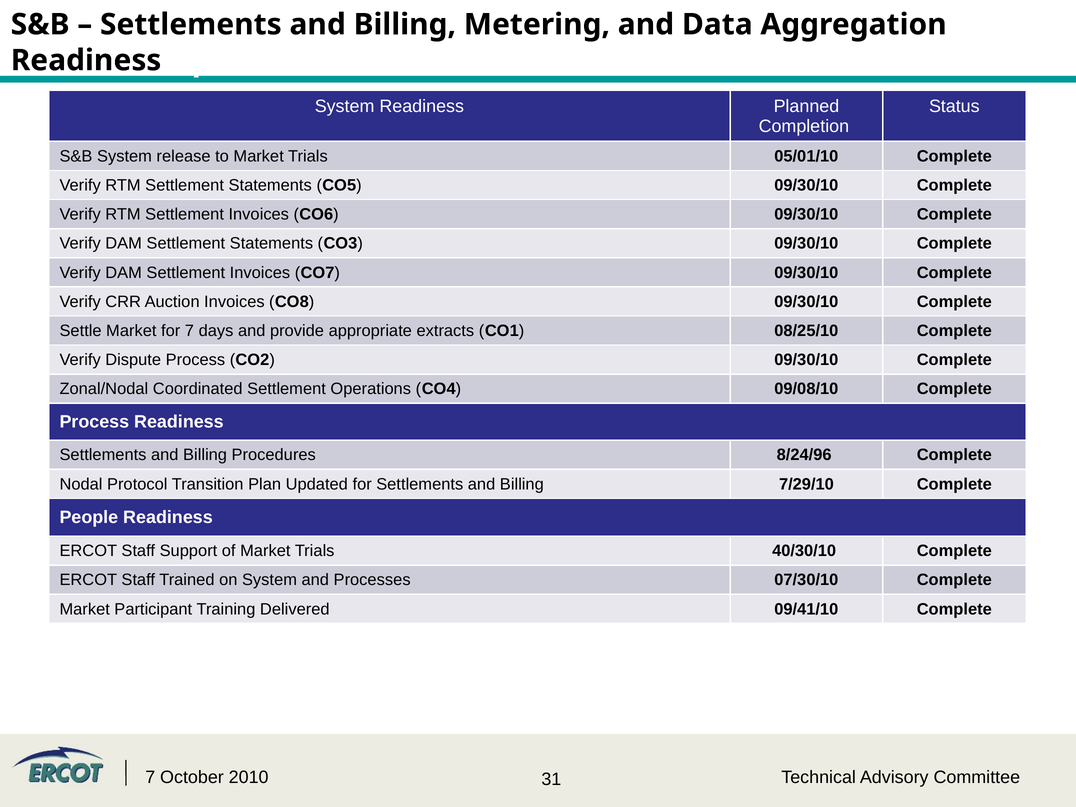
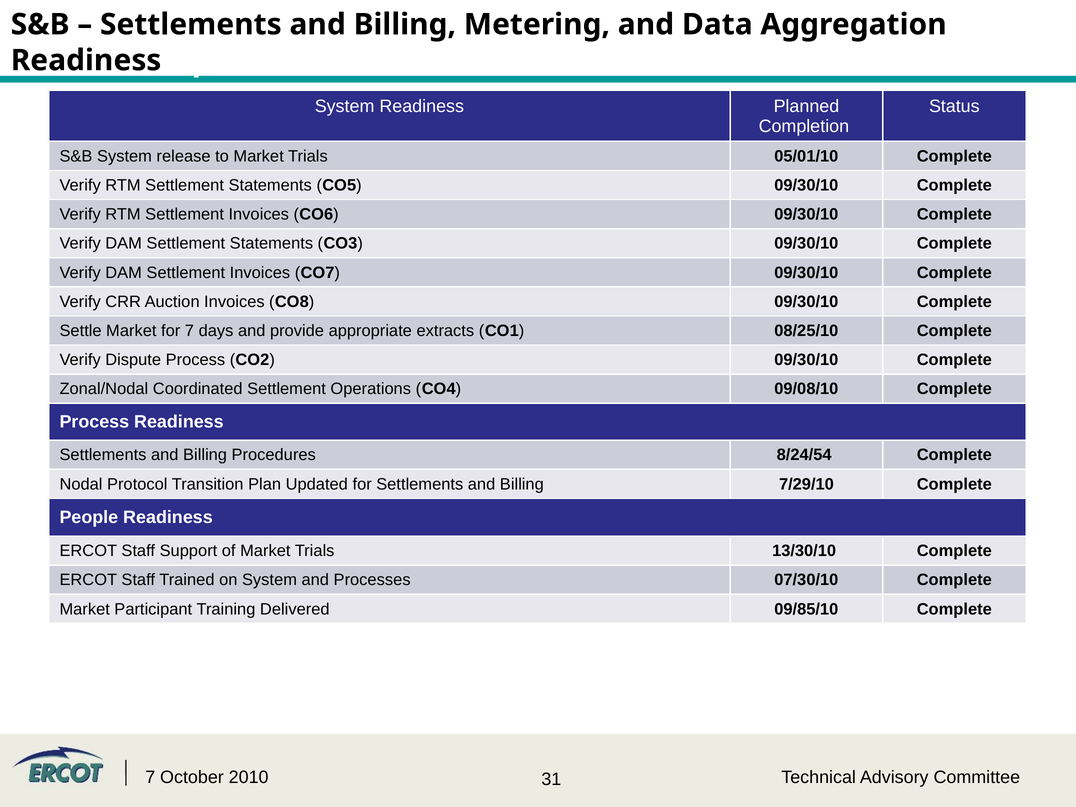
8/24/96: 8/24/96 -> 8/24/54 (804, 455)
40/30/10: 40/30/10 -> 13/30/10 (804, 551)
09/41/10: 09/41/10 -> 09/85/10 (806, 609)
